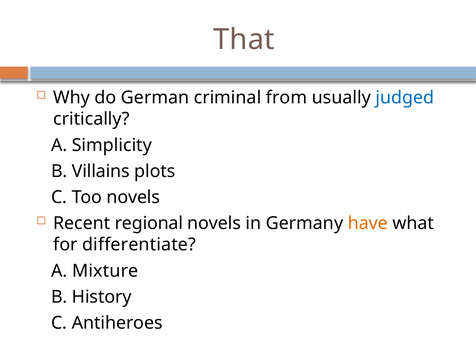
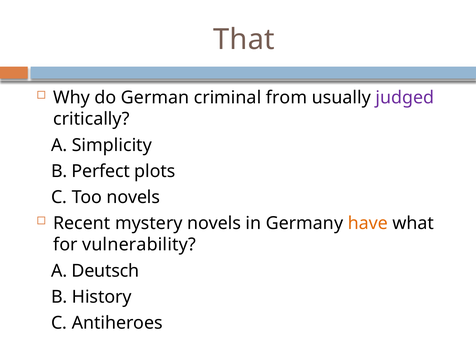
judged colour: blue -> purple (405, 98)
Villains: Villains -> Perfect (101, 171)
regional: regional -> mystery (149, 223)
differentiate: differentiate -> vulnerability (139, 245)
Mixture: Mixture -> Deutsch (105, 271)
